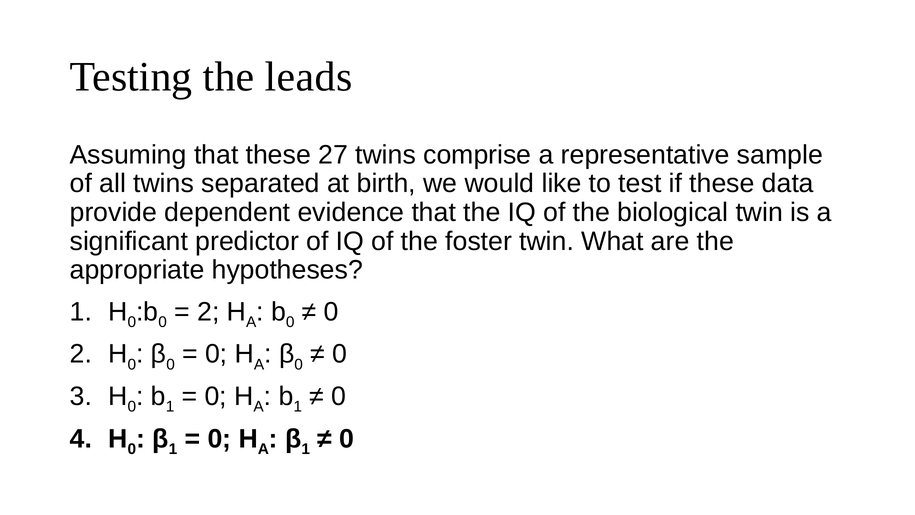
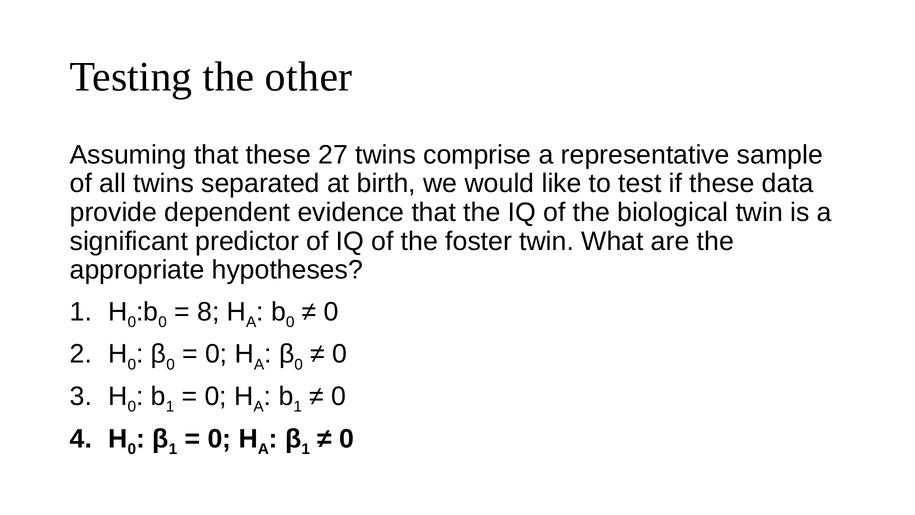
leads: leads -> other (309, 77)
2: 2 -> 8 (208, 312)
